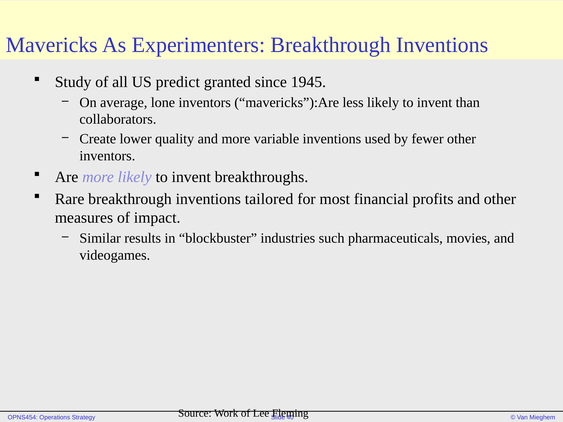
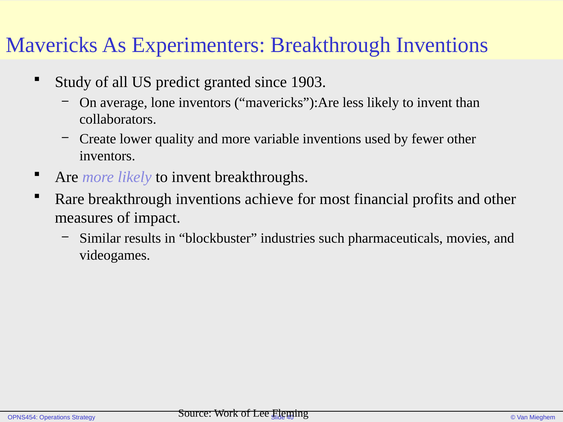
1945: 1945 -> 1903 (308, 82)
tailored: tailored -> achieve (269, 199)
